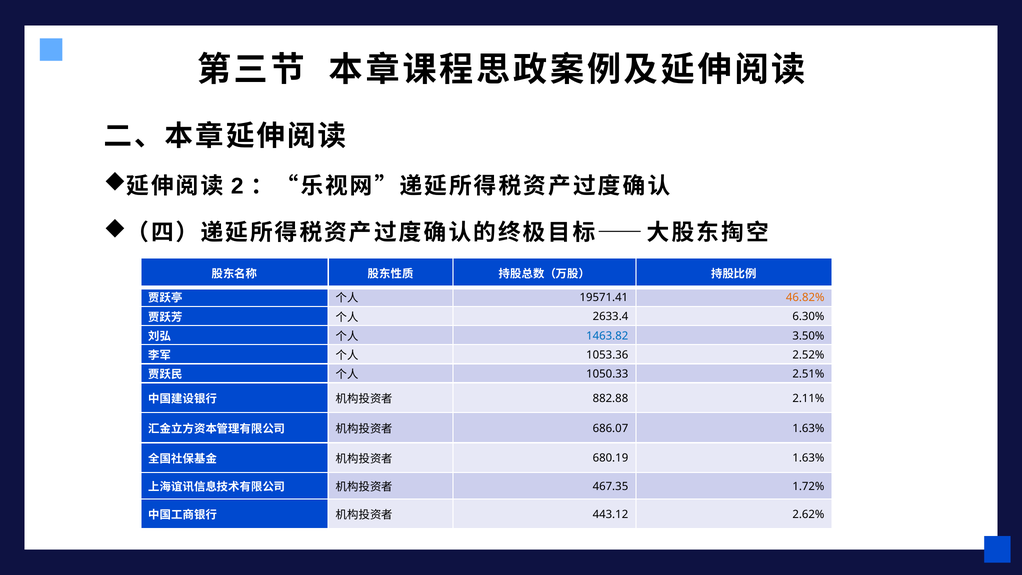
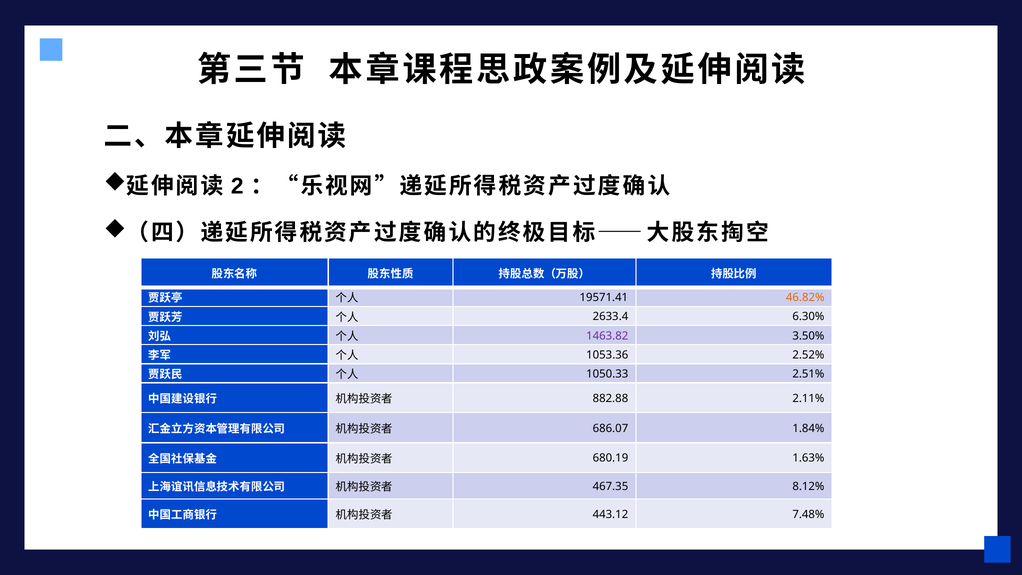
1463.82 colour: blue -> purple (607, 336)
686.07 1.63%: 1.63% -> 1.84% (808, 428)
1.72%: 1.72% -> 8.12% (808, 486)
2.62%: 2.62% -> 7.48% (808, 514)
